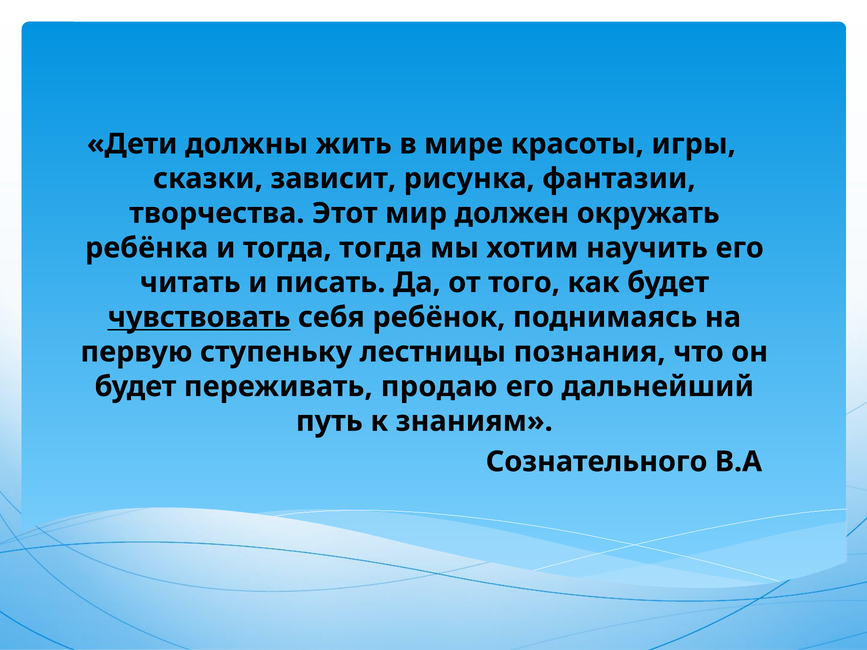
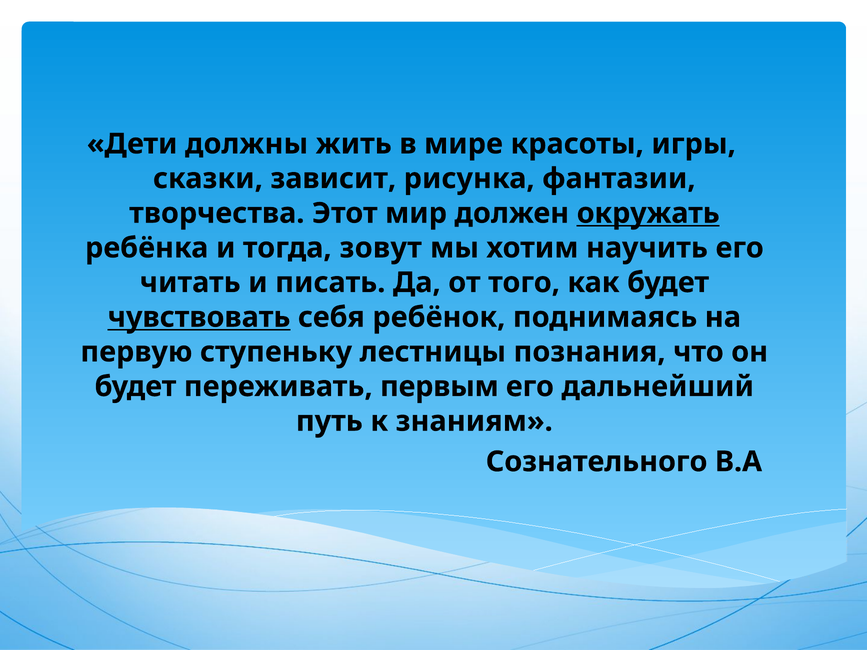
окружать underline: none -> present (648, 213)
тогда тогда: тогда -> зовут (381, 248)
продаю: продаю -> первым (439, 387)
